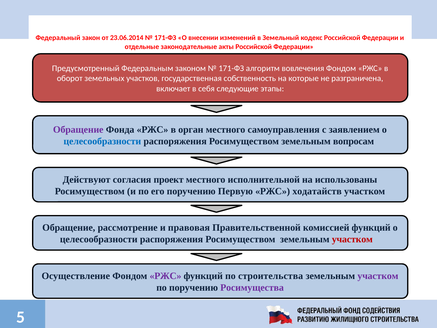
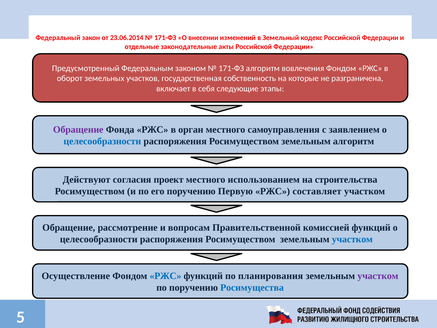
земельным вопросам: вопросам -> алгоритм (354, 141)
исполнительной: исполнительной -> использованием (264, 179)
использованы: использованы -> строительства (346, 179)
ходатайств: ходатайств -> составляет (317, 191)
правовая: правовая -> вопросам (189, 228)
участком colour: red -> blue (352, 239)
РЖС colour: purple -> blue (165, 276)
строительства: строительства -> планирования (271, 276)
Росимущества colour: purple -> blue (252, 287)
